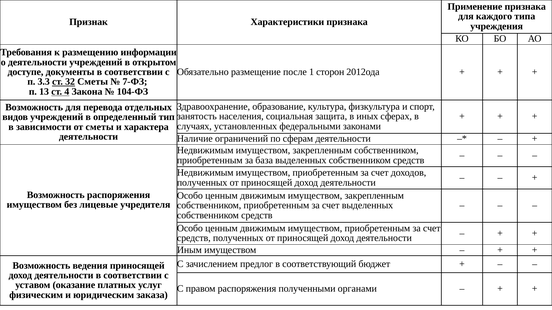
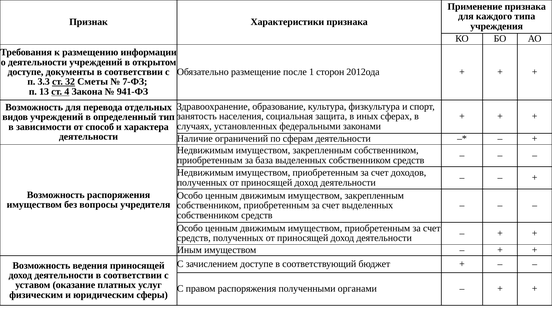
104-ФЗ: 104-ФЗ -> 941-ФЗ (132, 92)
от сметы: сметы -> способ (100, 127)
лицевые: лицевые -> вопросы (99, 205)
зачислением предлог: предлог -> доступе (257, 264)
заказа: заказа -> сферы (152, 295)
